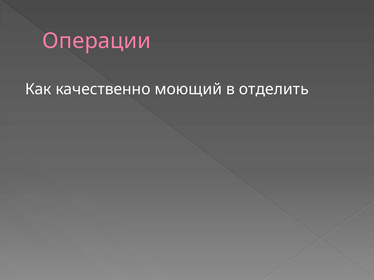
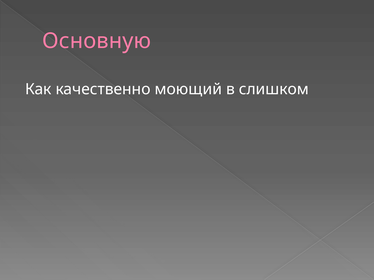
Операции: Операции -> Основную (97, 41)
отделить: отделить -> слишком (274, 89)
